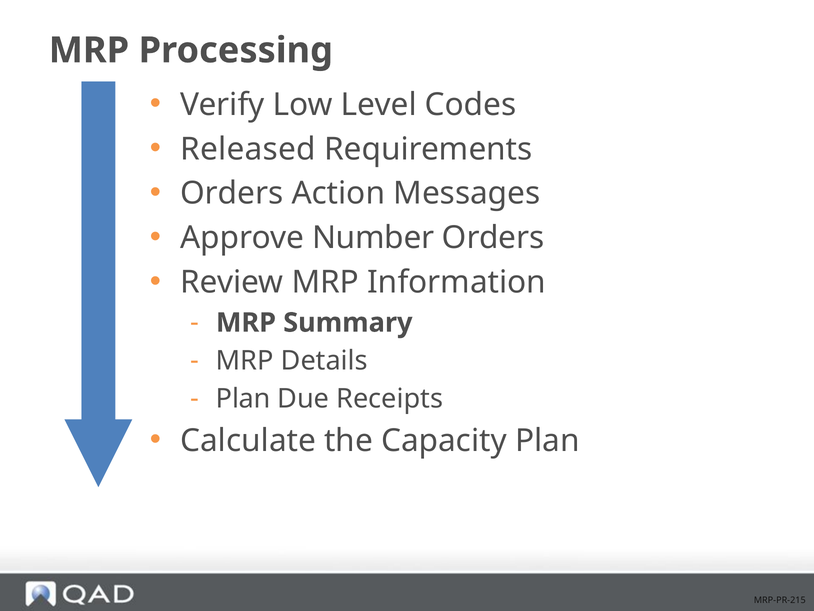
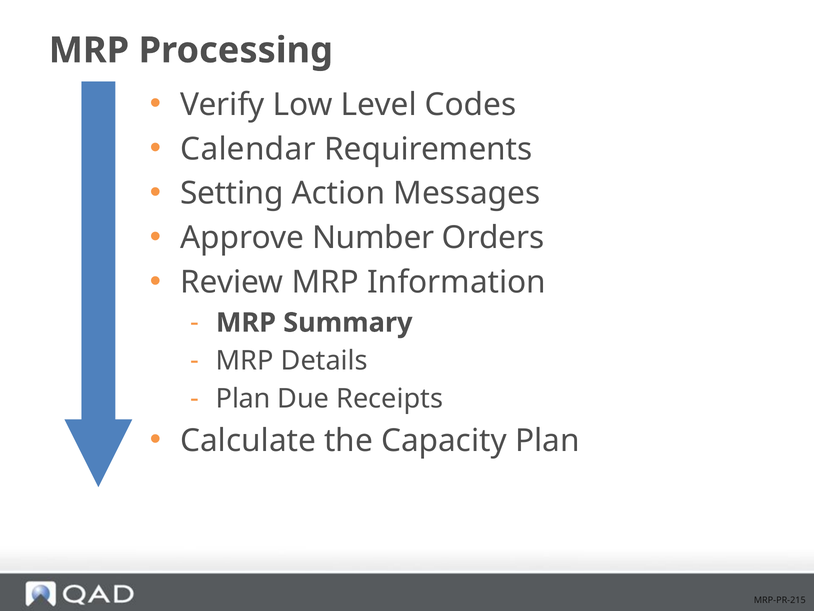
Released: Released -> Calendar (248, 149)
Orders: Orders -> Setting (232, 193)
